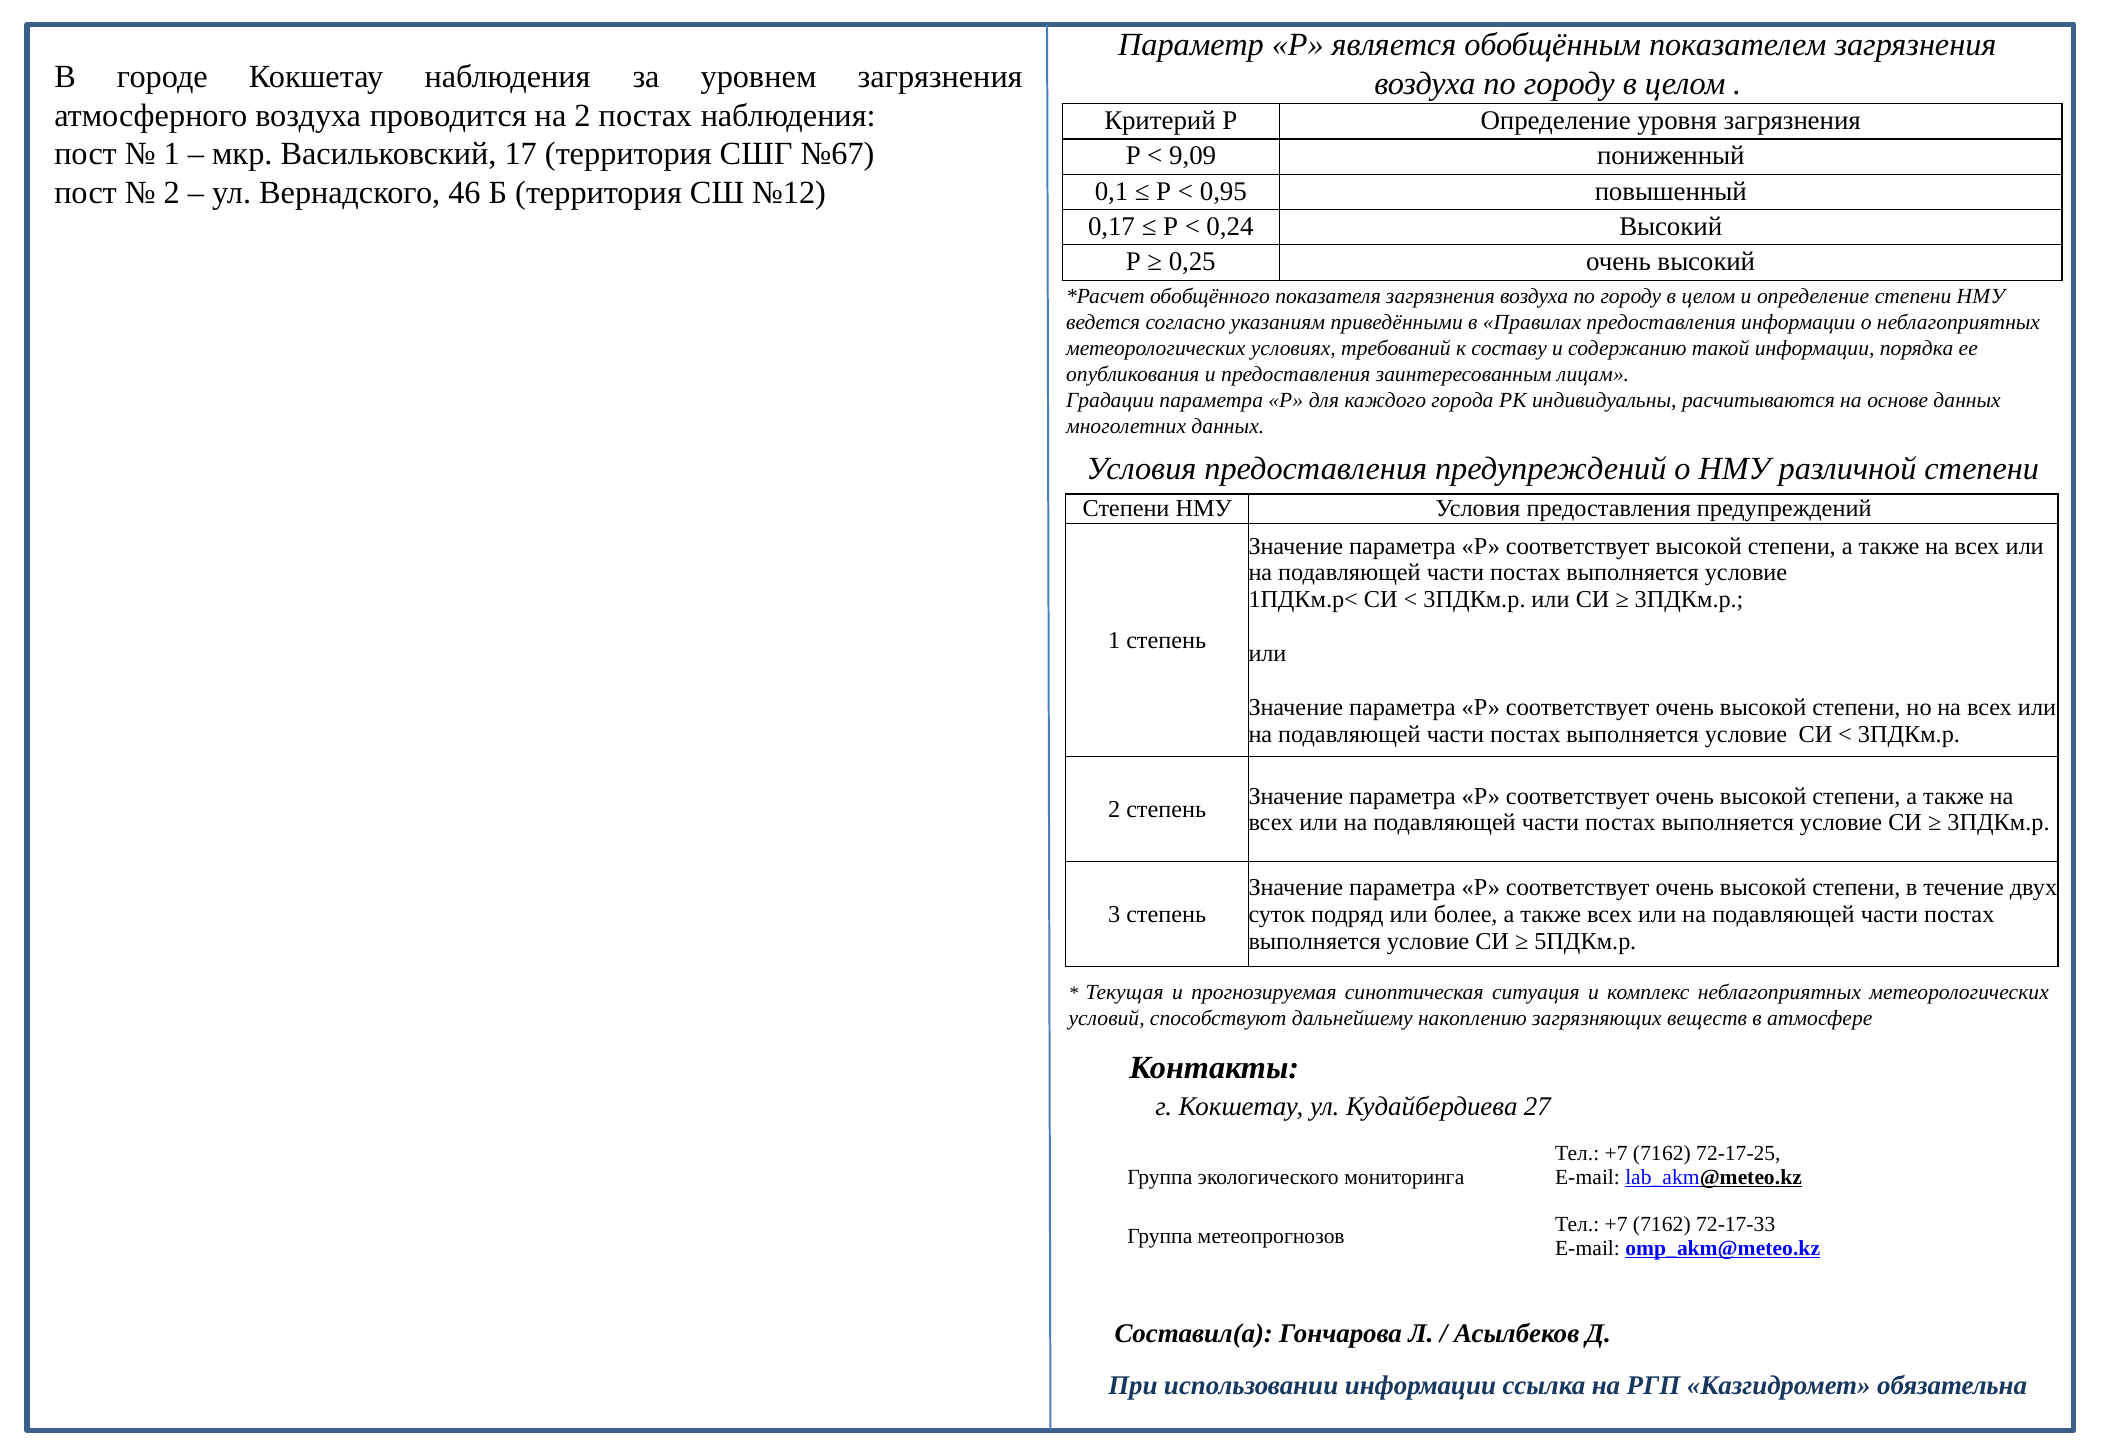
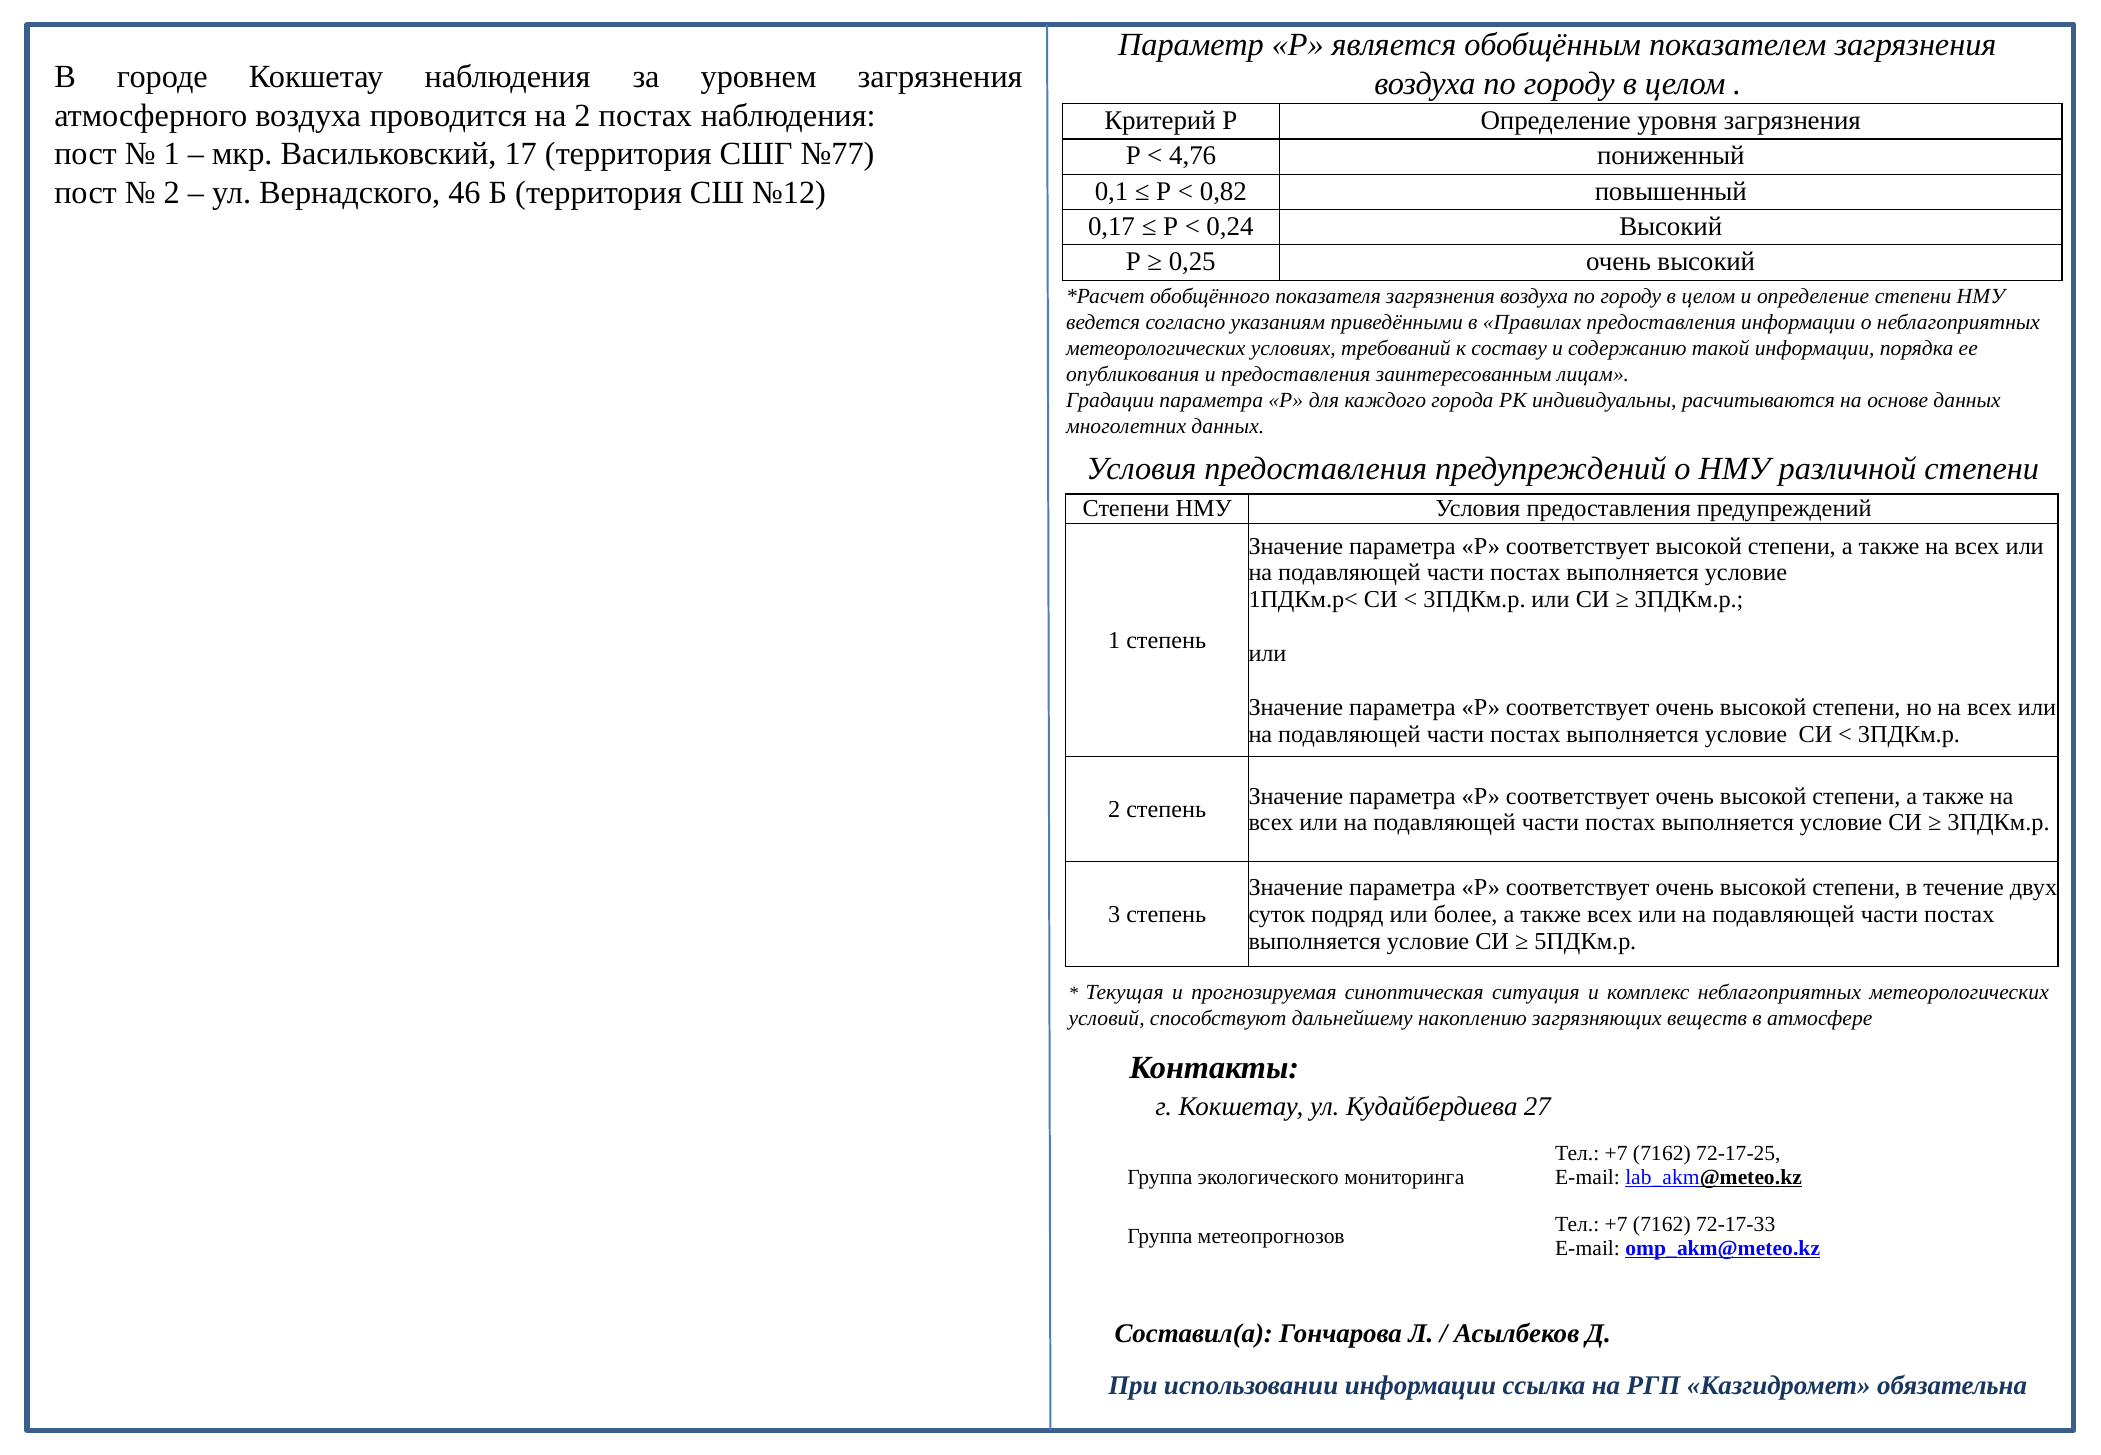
№67: №67 -> №77 (838, 154)
9,09: 9,09 -> 4,76 (1193, 156)
0,95: 0,95 -> 0,82 (1223, 191)
